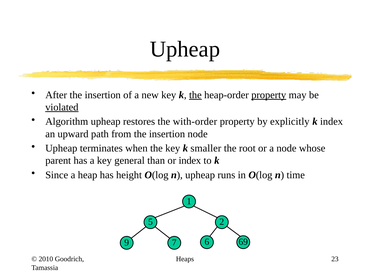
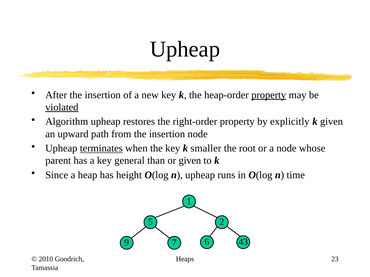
the underline: present -> none (195, 95)
with-order: with-order -> right-order (195, 122)
k index: index -> given (332, 122)
terminates underline: none -> present (101, 149)
or index: index -> given (190, 161)
69: 69 -> 43 (243, 242)
